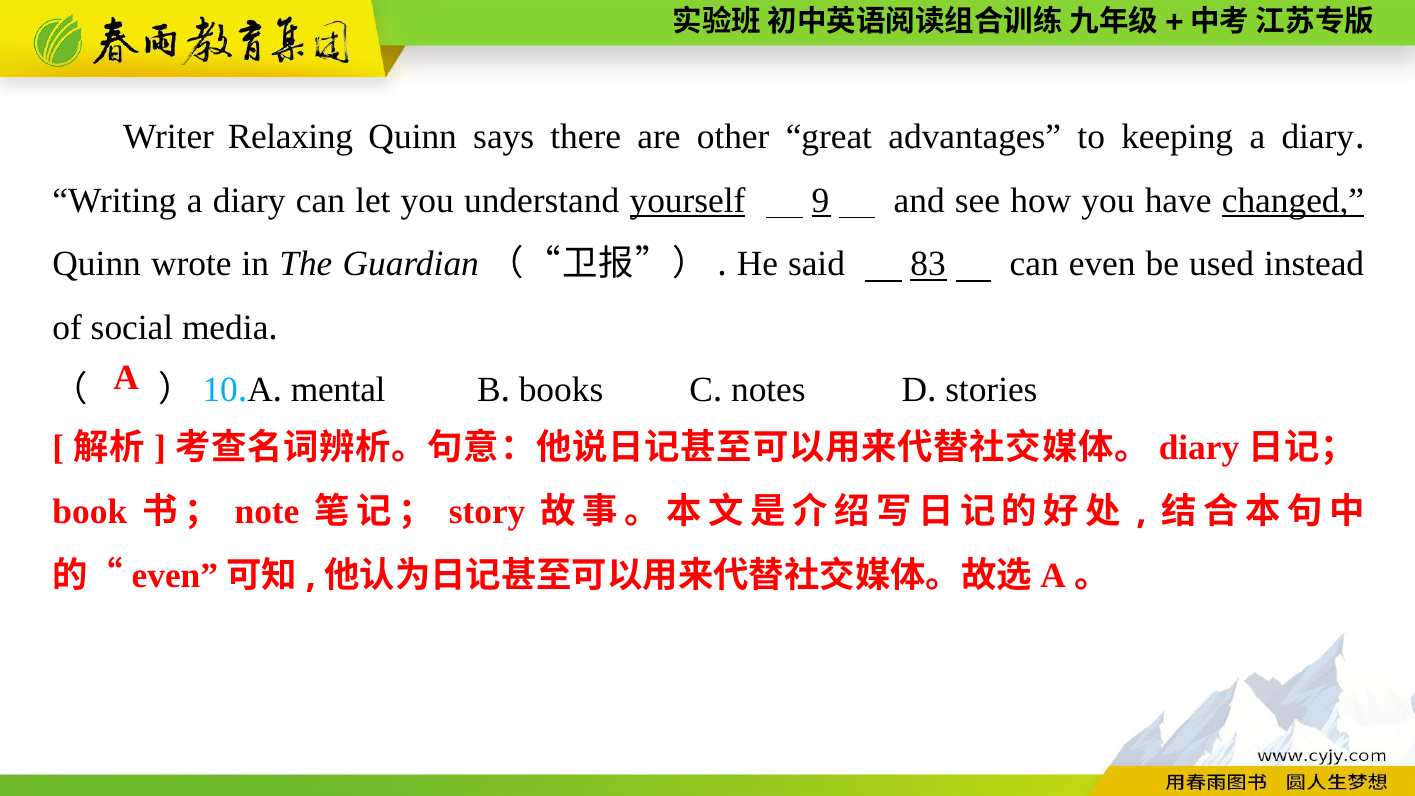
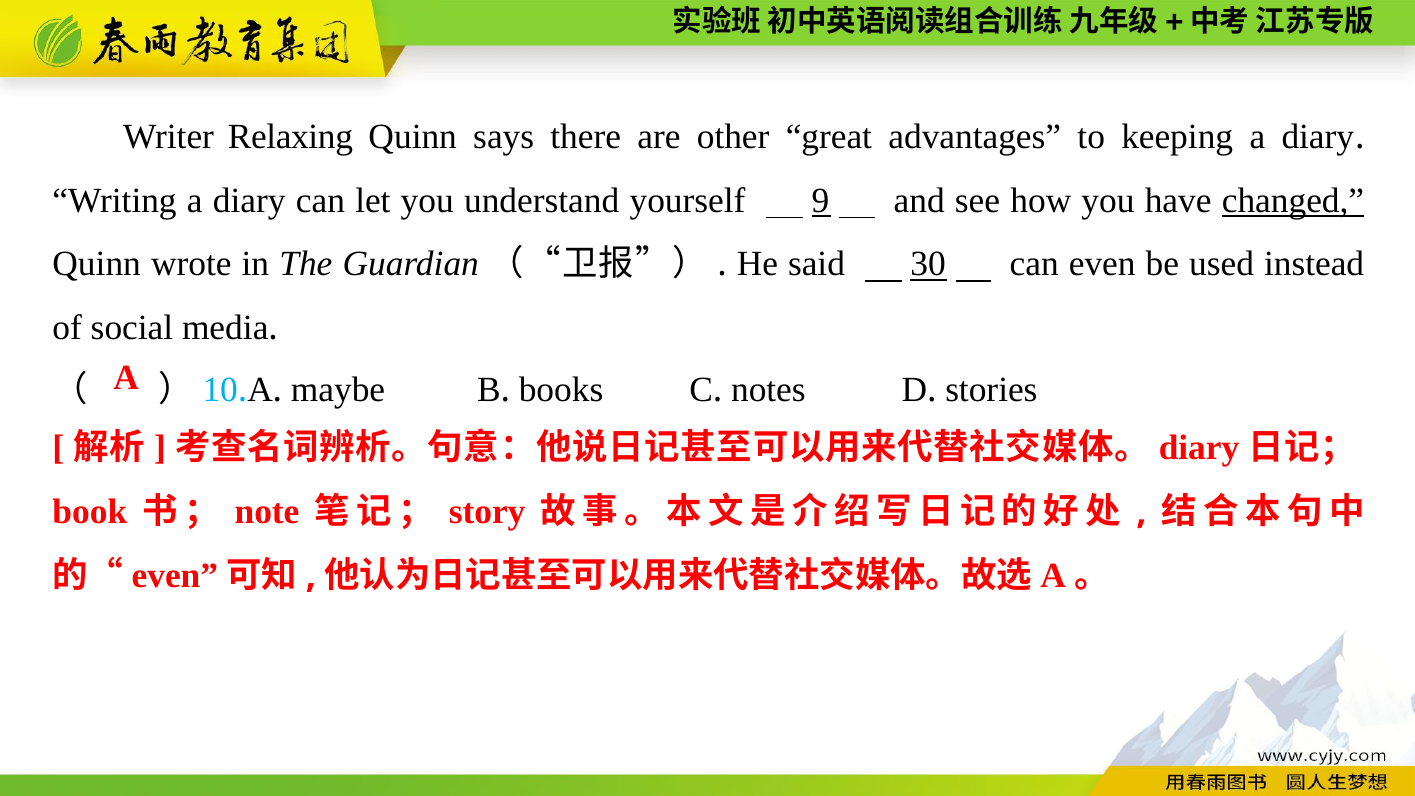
yourself underline: present -> none (688, 201)
83: 83 -> 30 (928, 264)
mental: mental -> maybe (338, 390)
